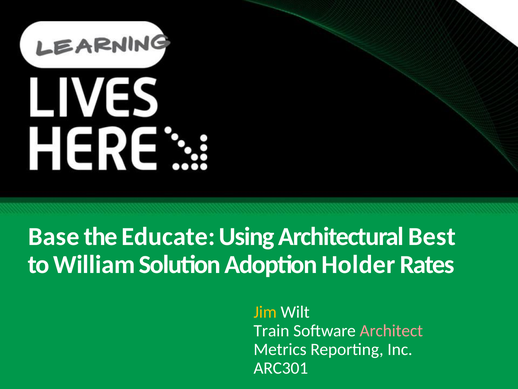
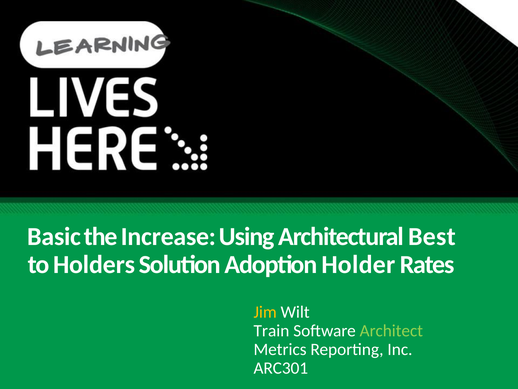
Base: Base -> Basic (54, 236)
Educate: Educate -> Increase (168, 236)
William: William -> Holders (94, 264)
Architect colour: pink -> light green (391, 330)
